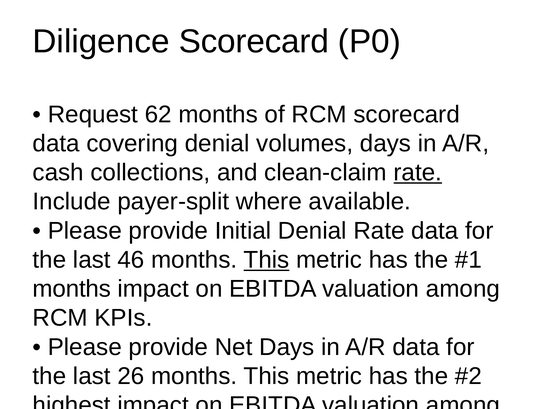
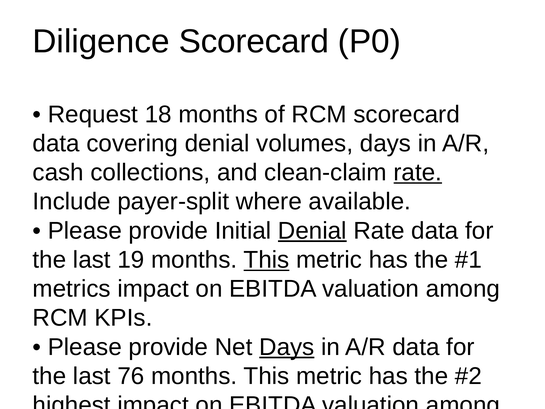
62: 62 -> 18 (158, 114)
Denial underline: none -> present (312, 231)
46: 46 -> 19 (131, 260)
months: months -> metrics (72, 289)
Days underline: none -> present (287, 347)
26: 26 -> 76 (131, 376)
